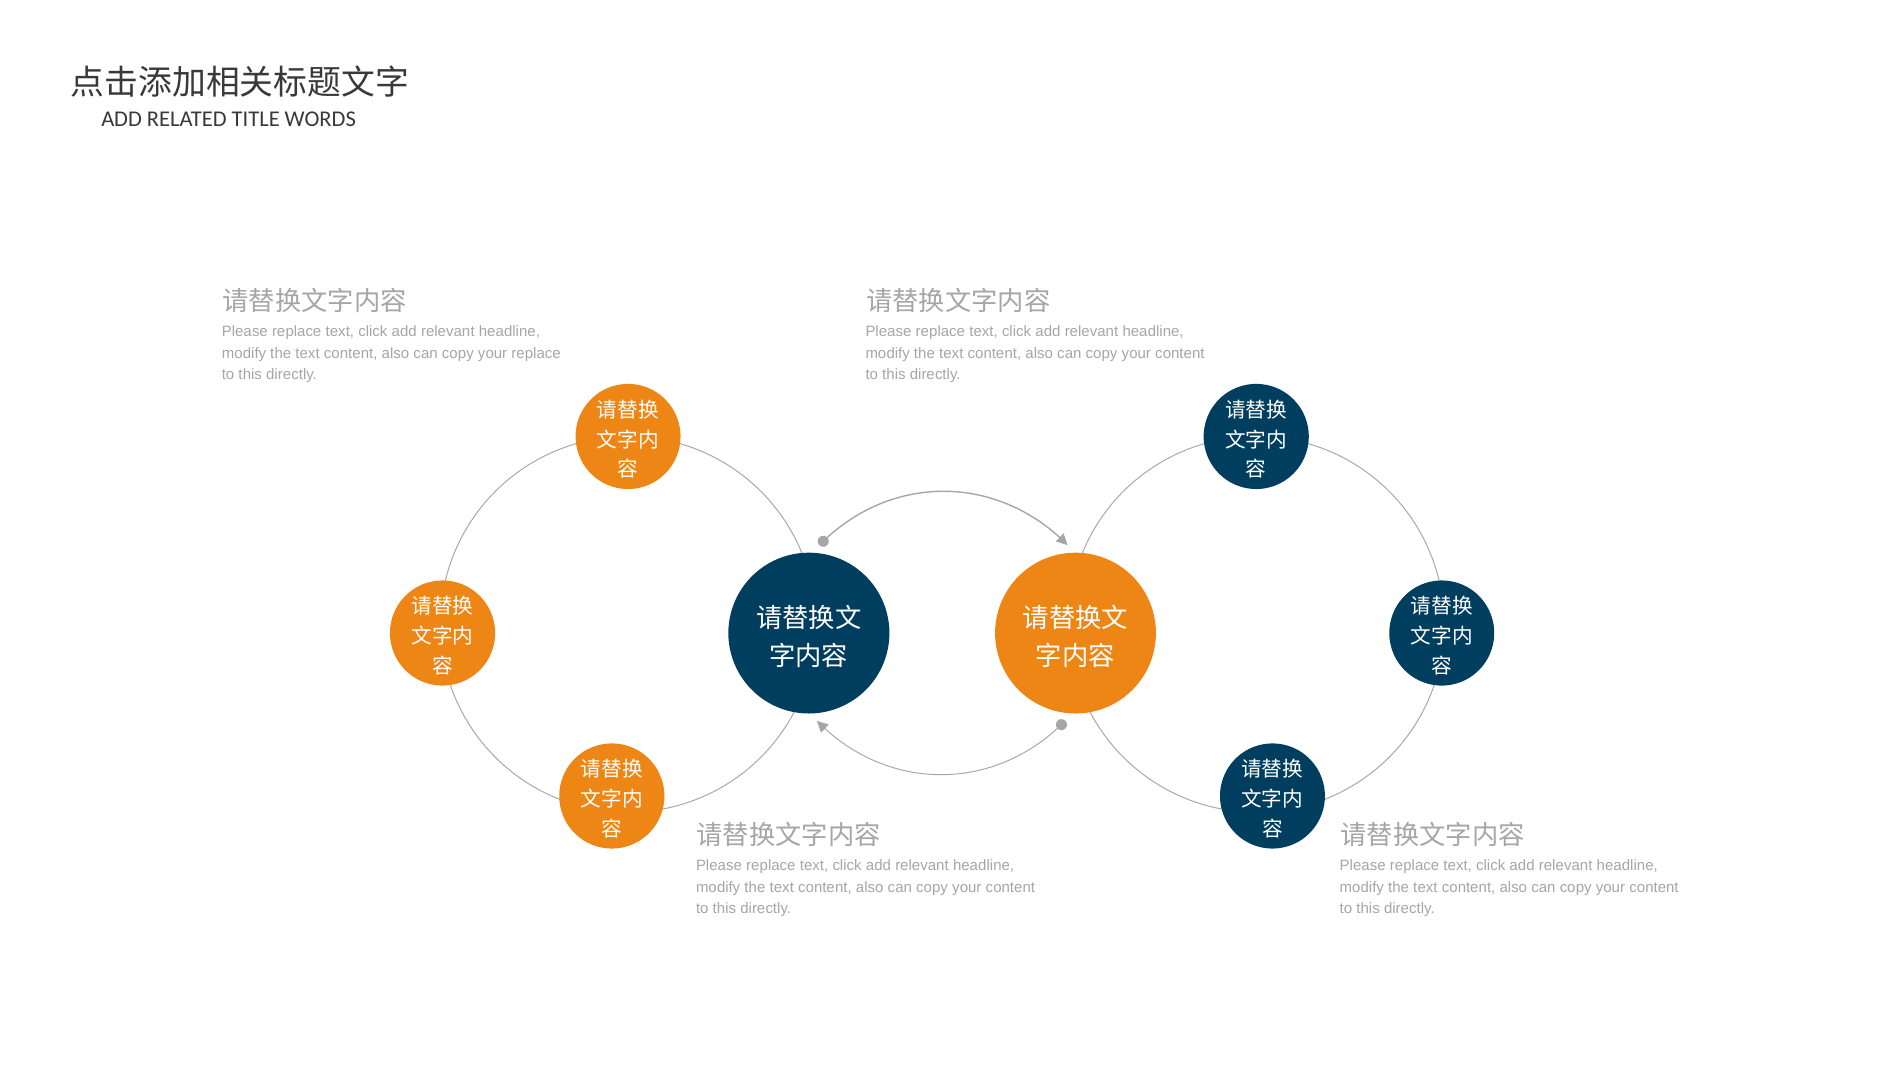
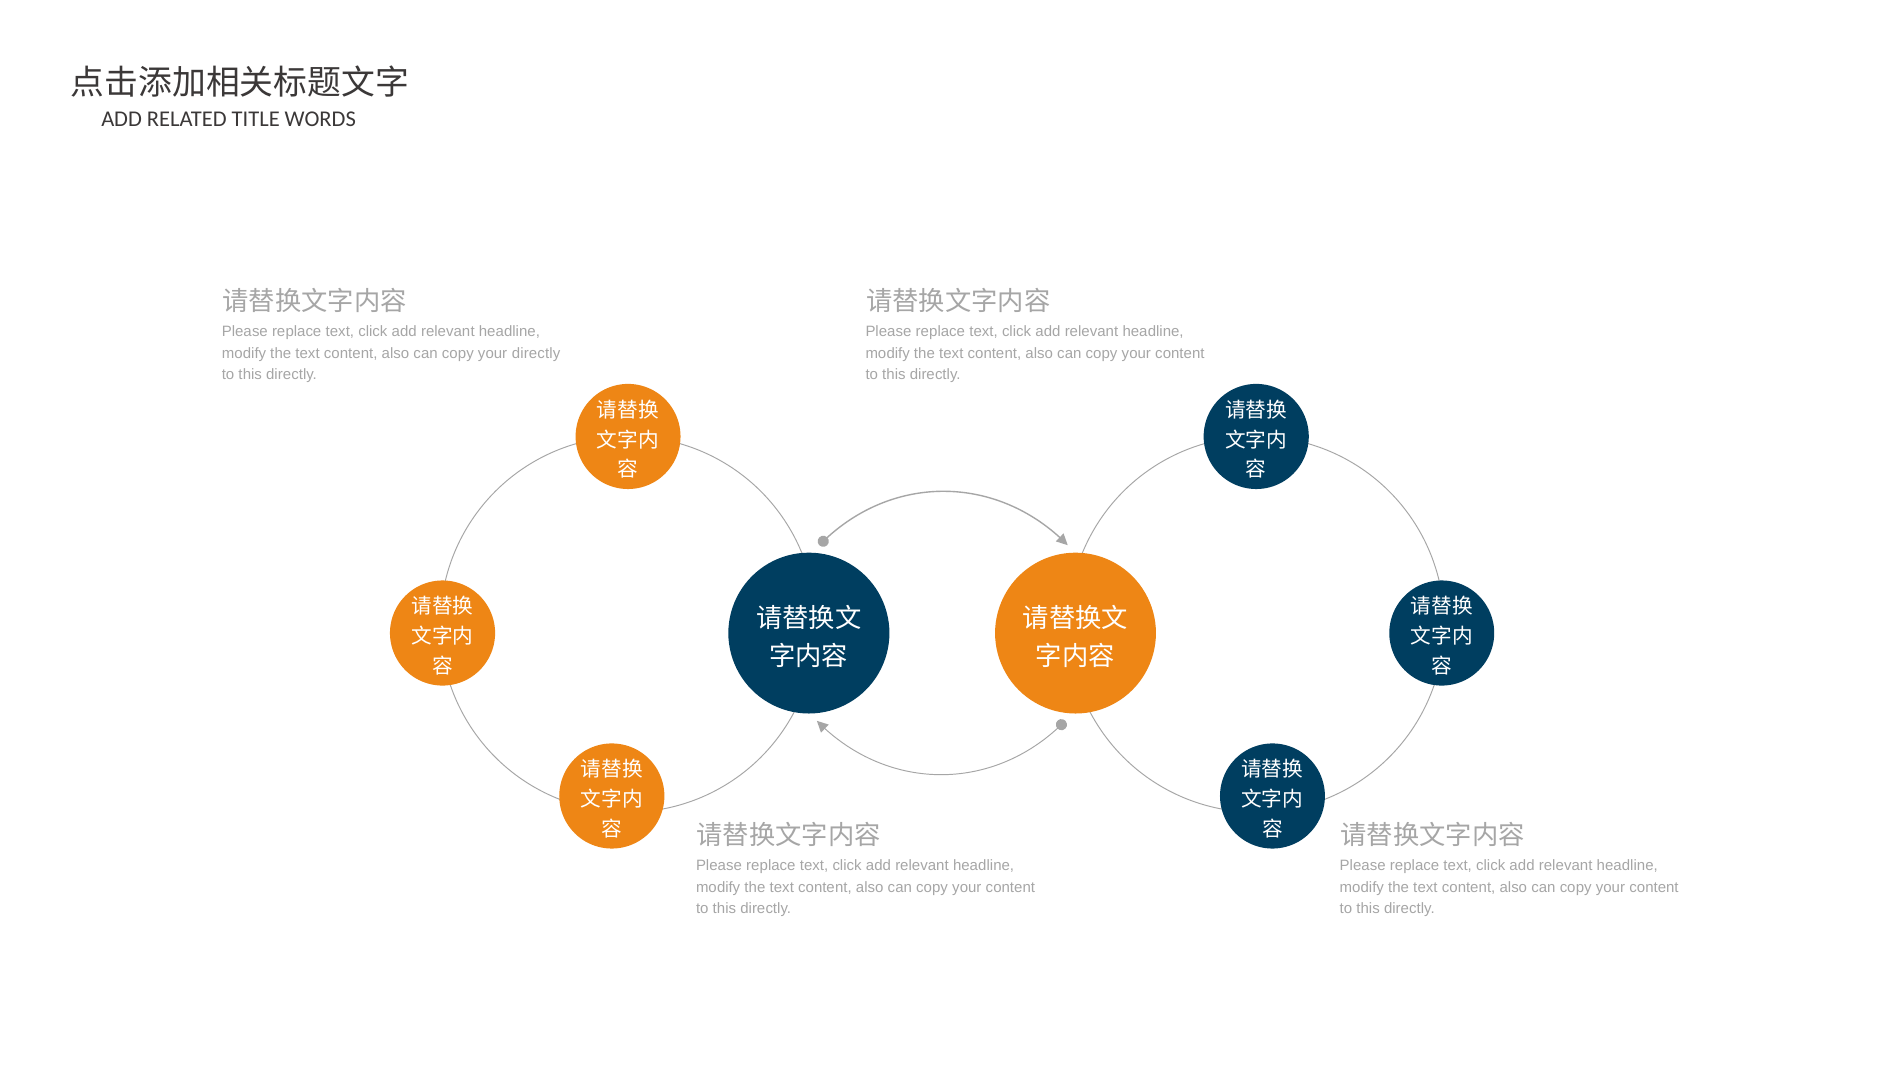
your replace: replace -> directly (536, 353)
